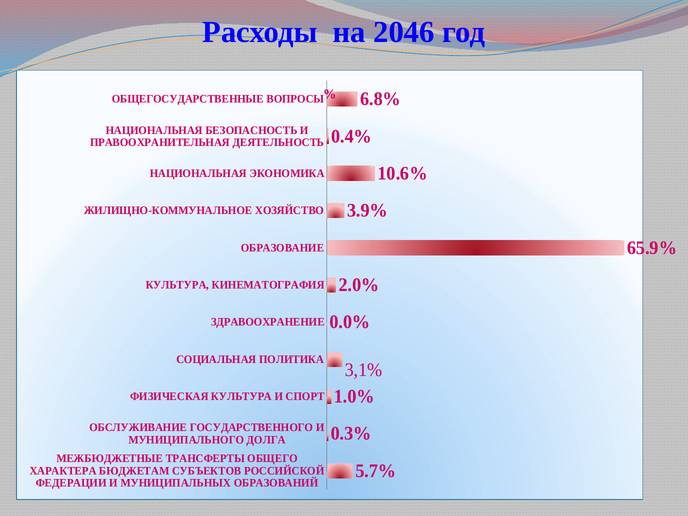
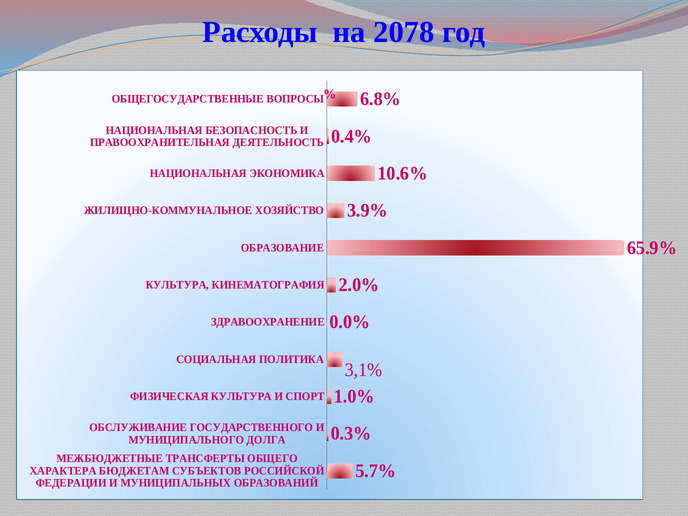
2046: 2046 -> 2078 (404, 32)
